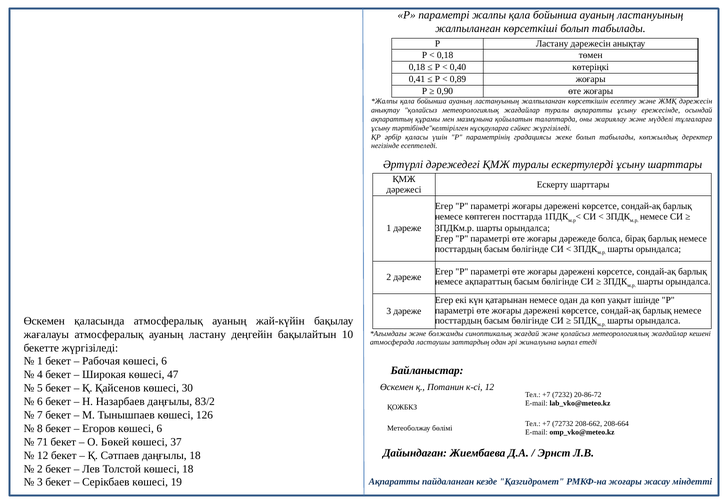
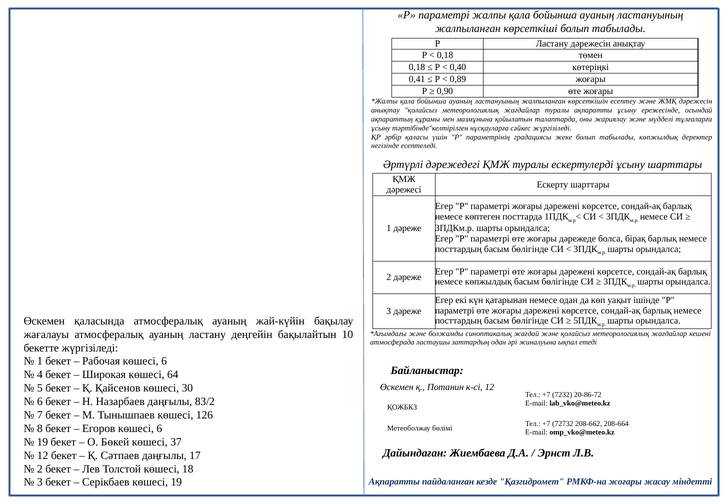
немесе ақпараттың: ақпараттың -> көпжылдық (488, 282)
47: 47 -> 64 (173, 375)
71: 71 -> 19 (43, 442)
даңғылы 18: 18 -> 17 (195, 455)
